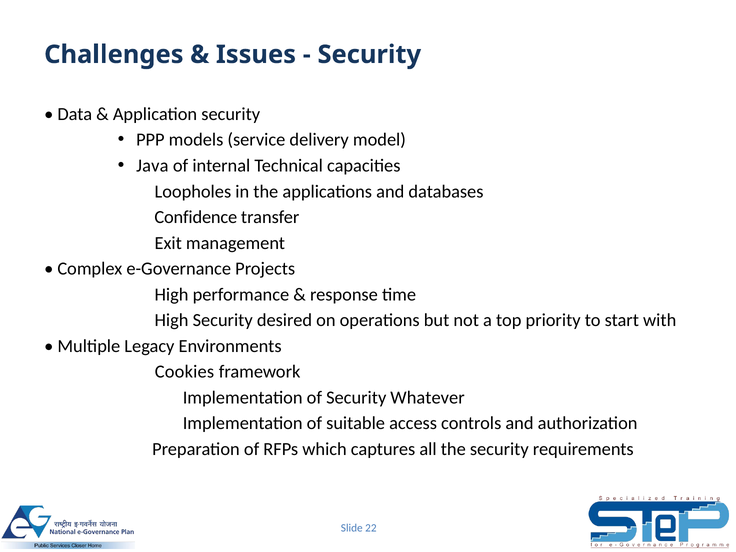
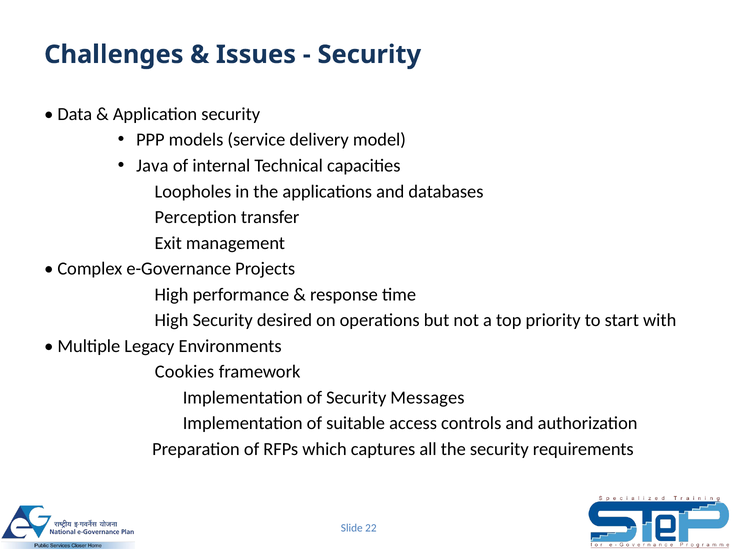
Confidence: Confidence -> Perception (196, 217)
Whatever: Whatever -> Messages (427, 398)
